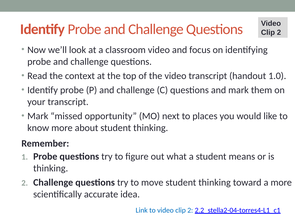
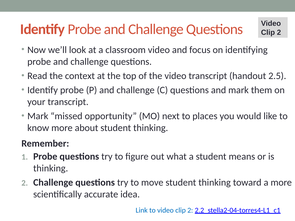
1.0: 1.0 -> 2.5 (277, 76)
